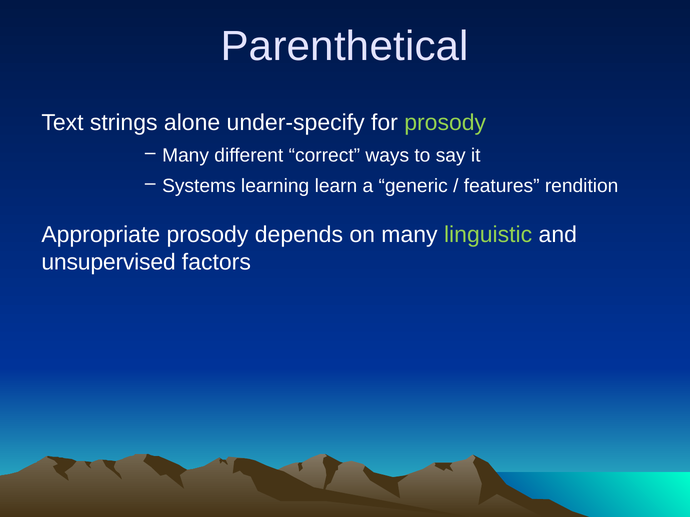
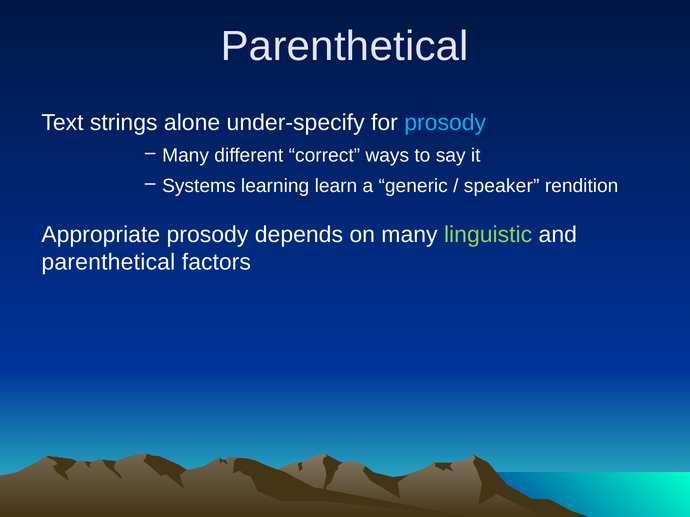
prosody colour: light green -> light blue (445, 123)
features: features -> speaker (502, 186)
unsupervised: unsupervised -> parenthetical (108, 262)
